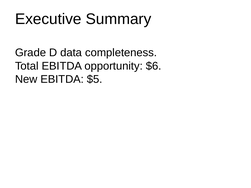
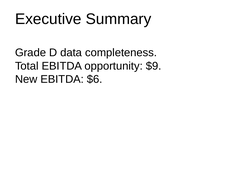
$6: $6 -> $9 (154, 66)
$5: $5 -> $6 (95, 79)
